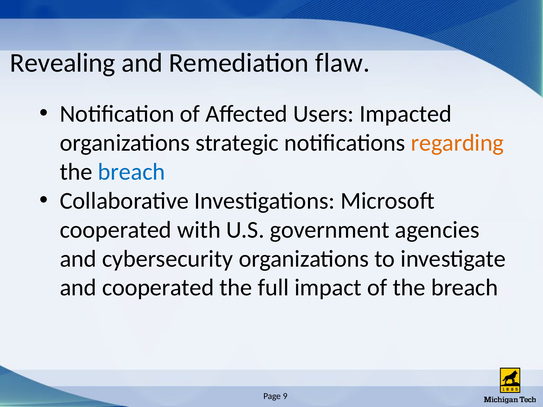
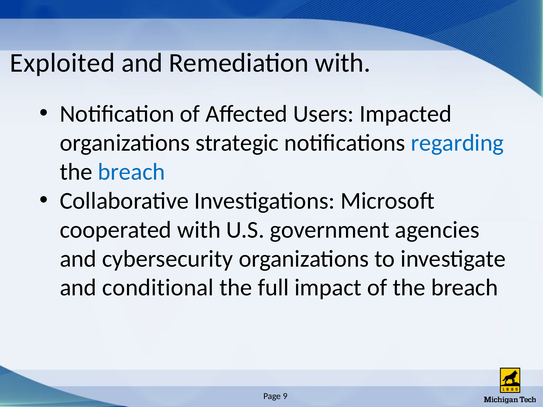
Revealing: Revealing -> Exploited (62, 63)
Remediation flaw: flaw -> with (343, 63)
regarding colour: orange -> blue (457, 143)
and cooperated: cooperated -> conditional (158, 288)
